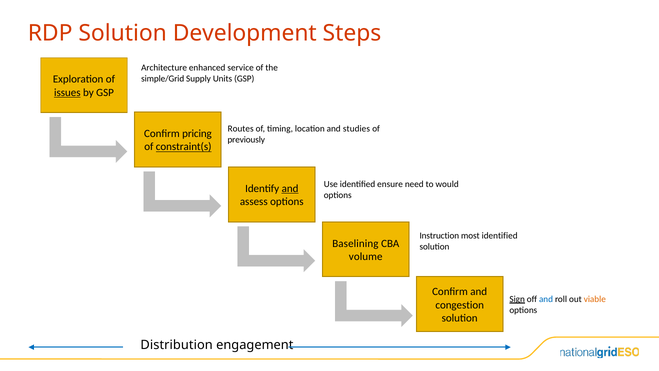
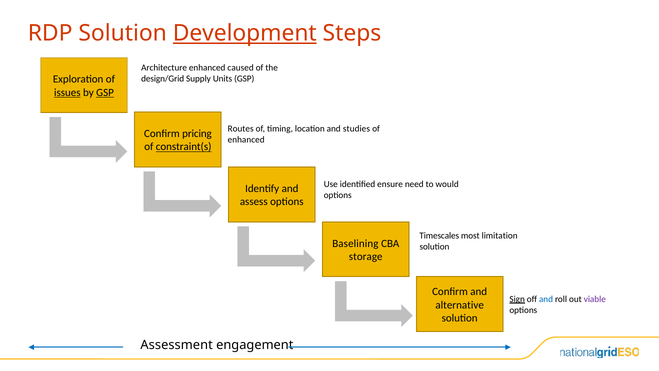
Development underline: none -> present (245, 33)
service: service -> caused (241, 68)
simple/Grid: simple/Grid -> design/Grid (163, 79)
GSP underline: none -> present (105, 92)
previously: previously -> enhanced (246, 140)
and underline: present -> none (290, 188)
Instruction: Instruction -> Timescales (439, 236)
most identified: identified -> limitation (500, 236)
volume: volume -> storage (366, 256)
viable colour: orange -> purple (595, 299)
congestion: congestion -> alternative (460, 305)
Distribution: Distribution -> Assessment (177, 345)
